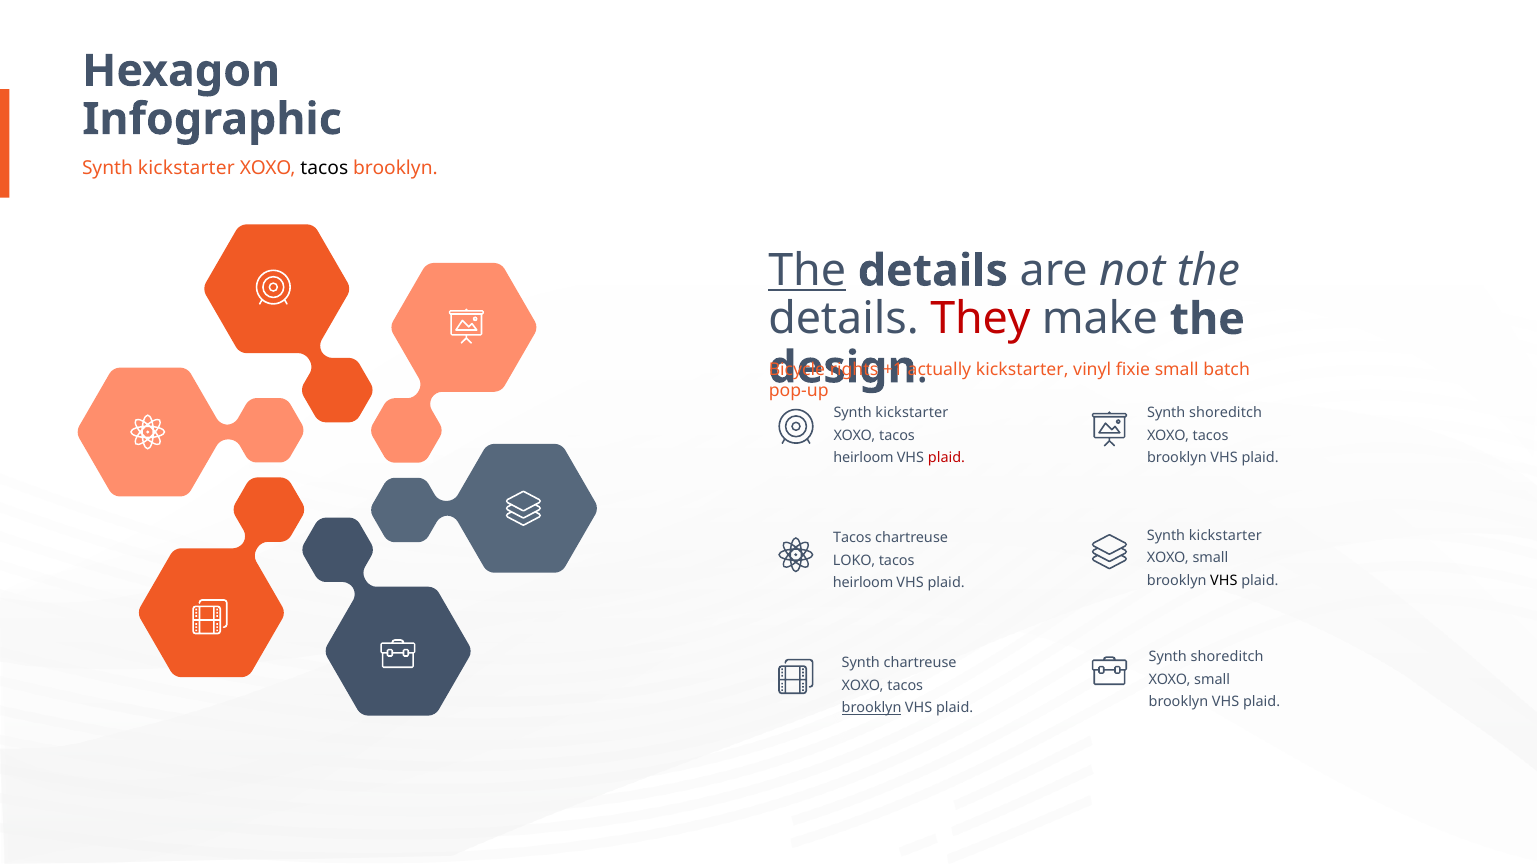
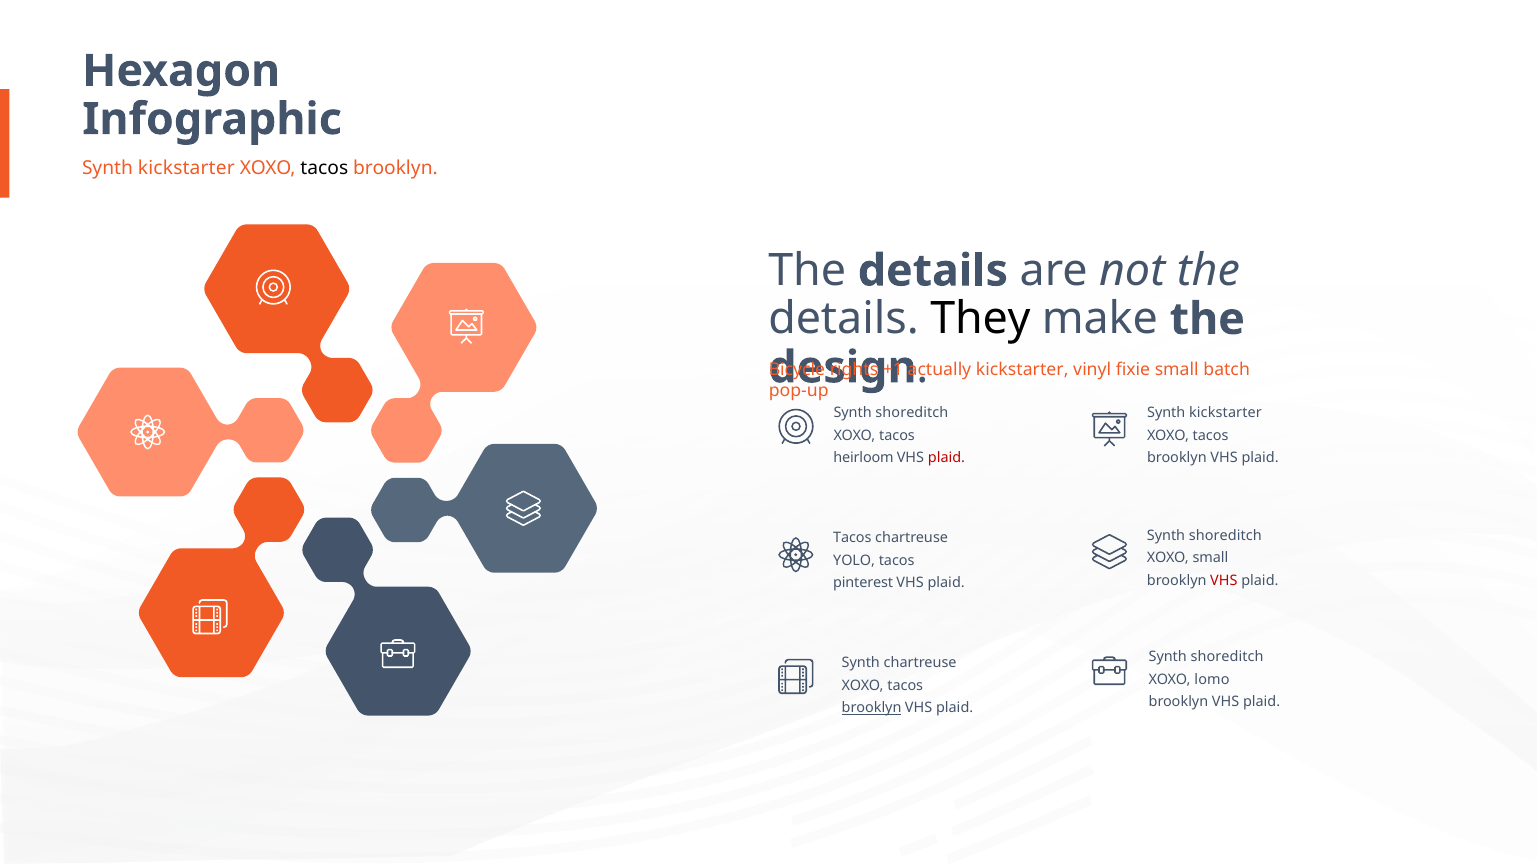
The underline: present -> none (807, 271)
They colour: red -> black (980, 319)
kickstarter: kickstarter -> shoreditch (912, 413)
shoreditch: shoreditch -> kickstarter (1225, 413)
kickstarter: kickstarter -> shoreditch (1225, 536)
LOKO: LOKO -> YOLO (854, 561)
VHS colour: black -> red (1224, 581)
heirloom: heirloom -> pinterest (863, 583)
small: small -> lomo (1212, 680)
